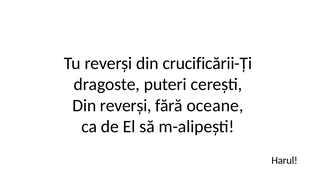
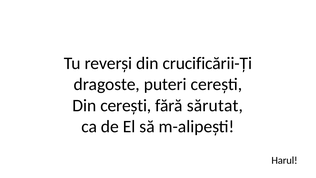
Din reverși: reverși -> cerești (126, 105)
oceane: oceane -> sărutat (215, 105)
